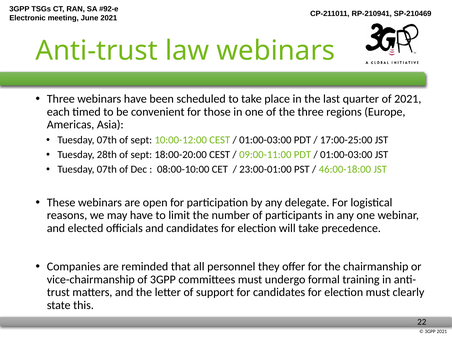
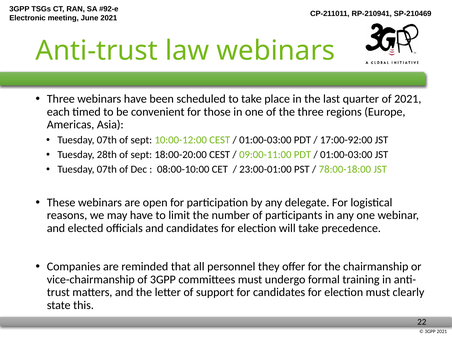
17:00-25:00: 17:00-25:00 -> 17:00-92:00 (346, 140)
46:00-18:00: 46:00-18:00 -> 78:00-18:00 (345, 169)
